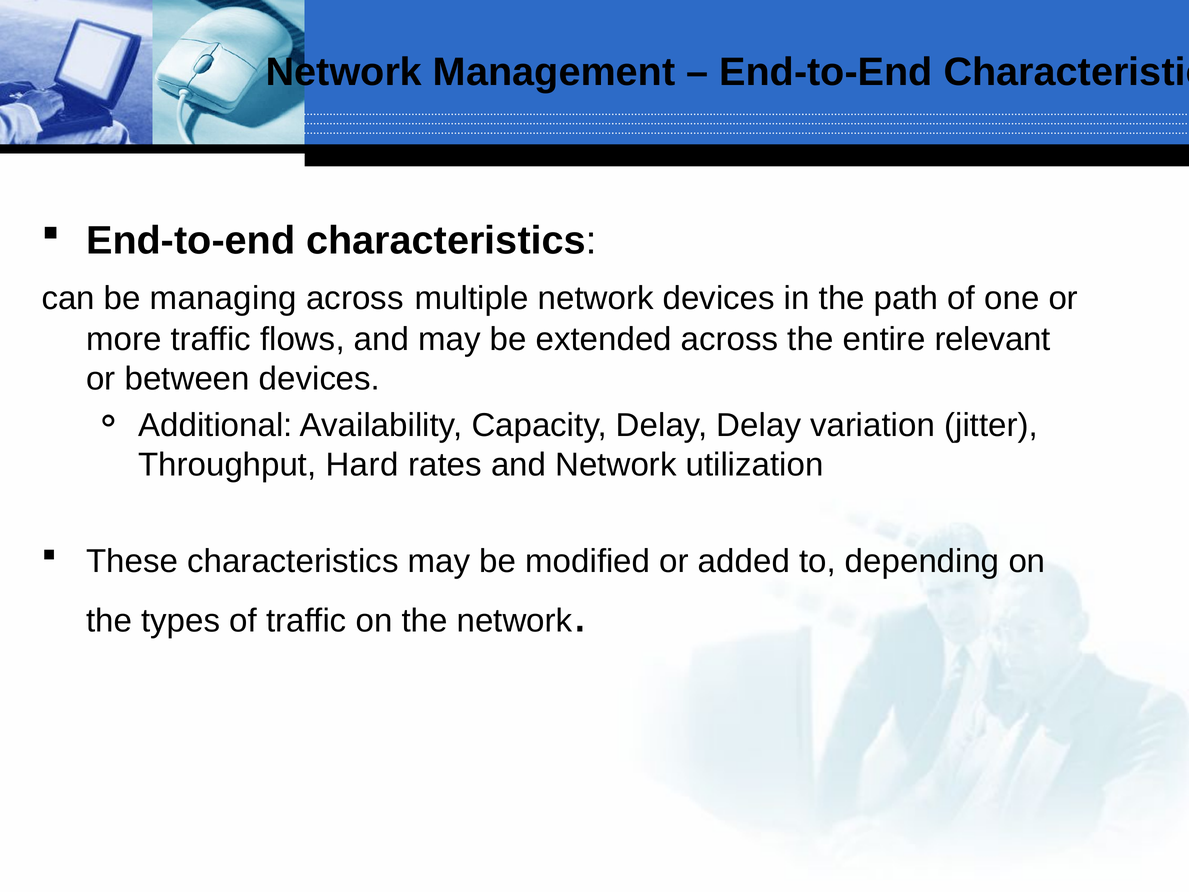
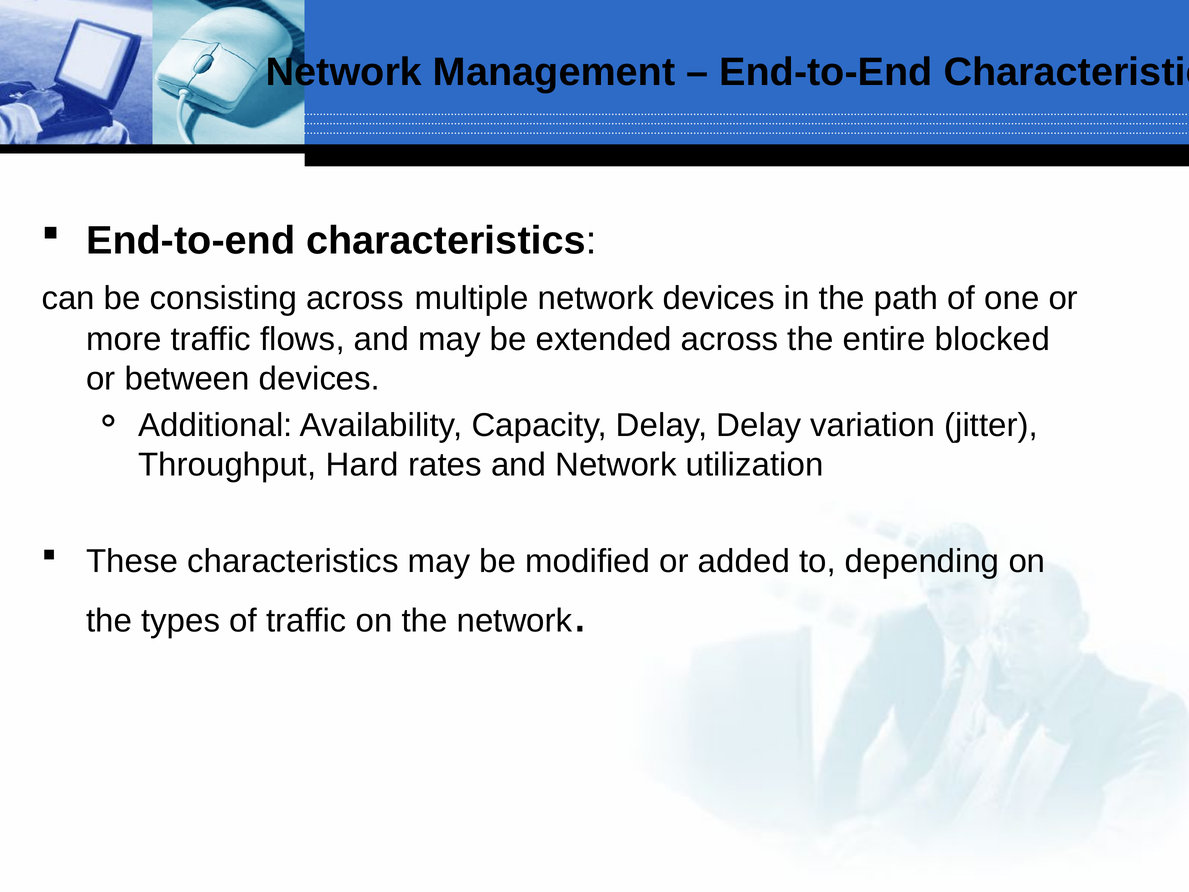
managing: managing -> consisting (223, 298)
relevant: relevant -> blocked (992, 339)
